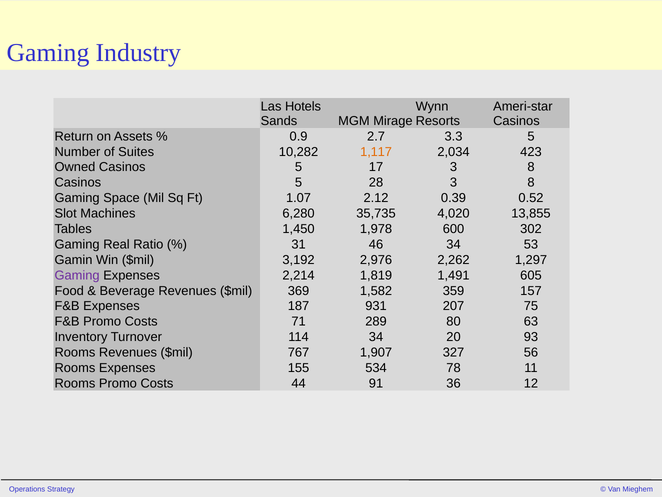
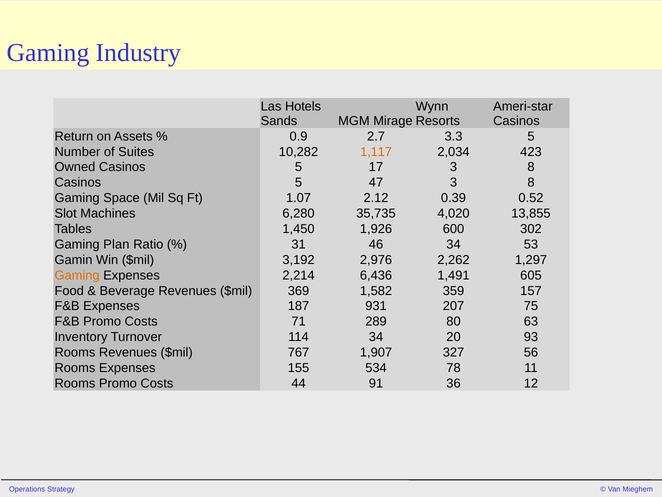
28: 28 -> 47 (376, 182)
1,978: 1,978 -> 1,926 (376, 229)
Real: Real -> Plan (116, 244)
Gaming colour: purple -> orange (77, 275)
1,819: 1,819 -> 6,436 (376, 275)
